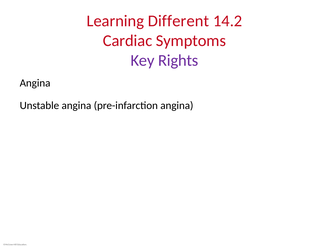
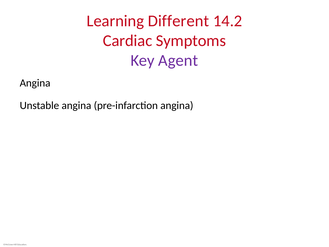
Rights: Rights -> Agent (178, 60)
